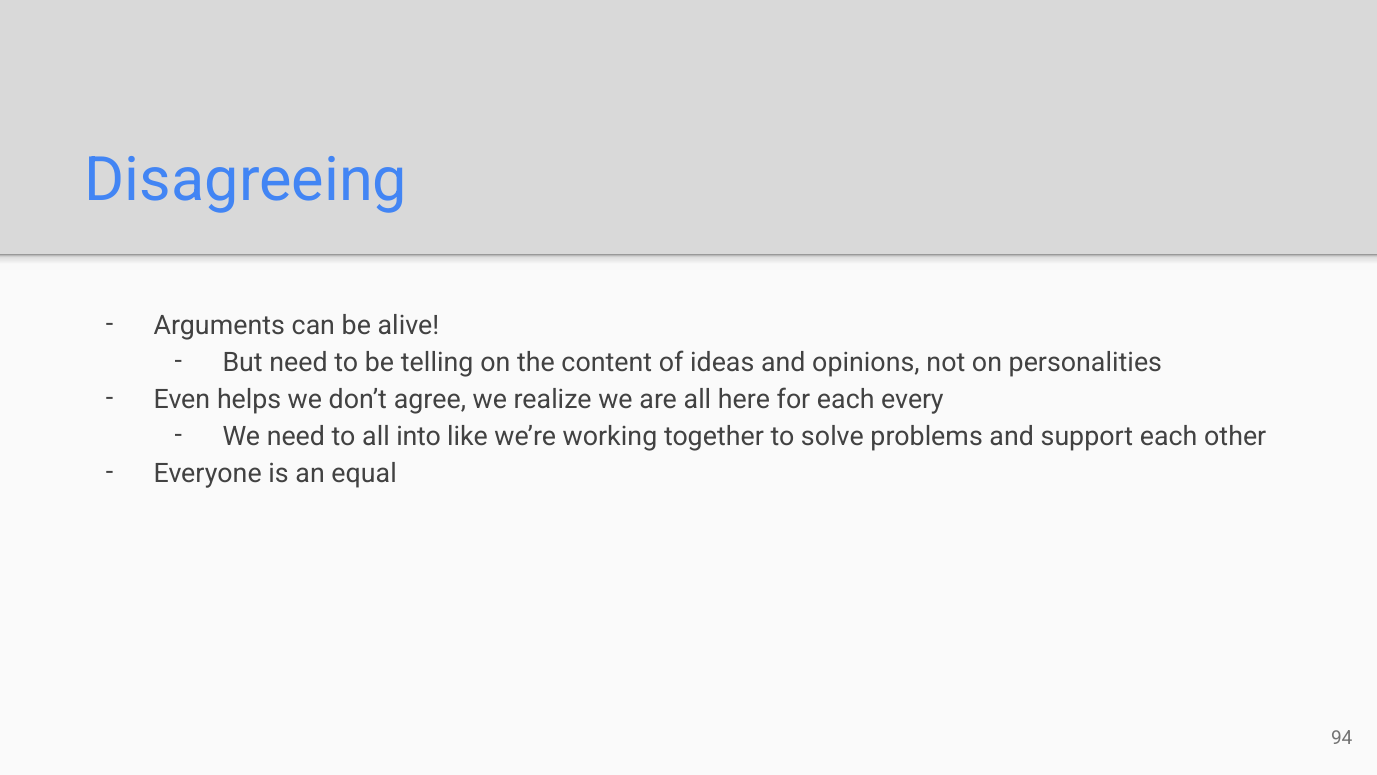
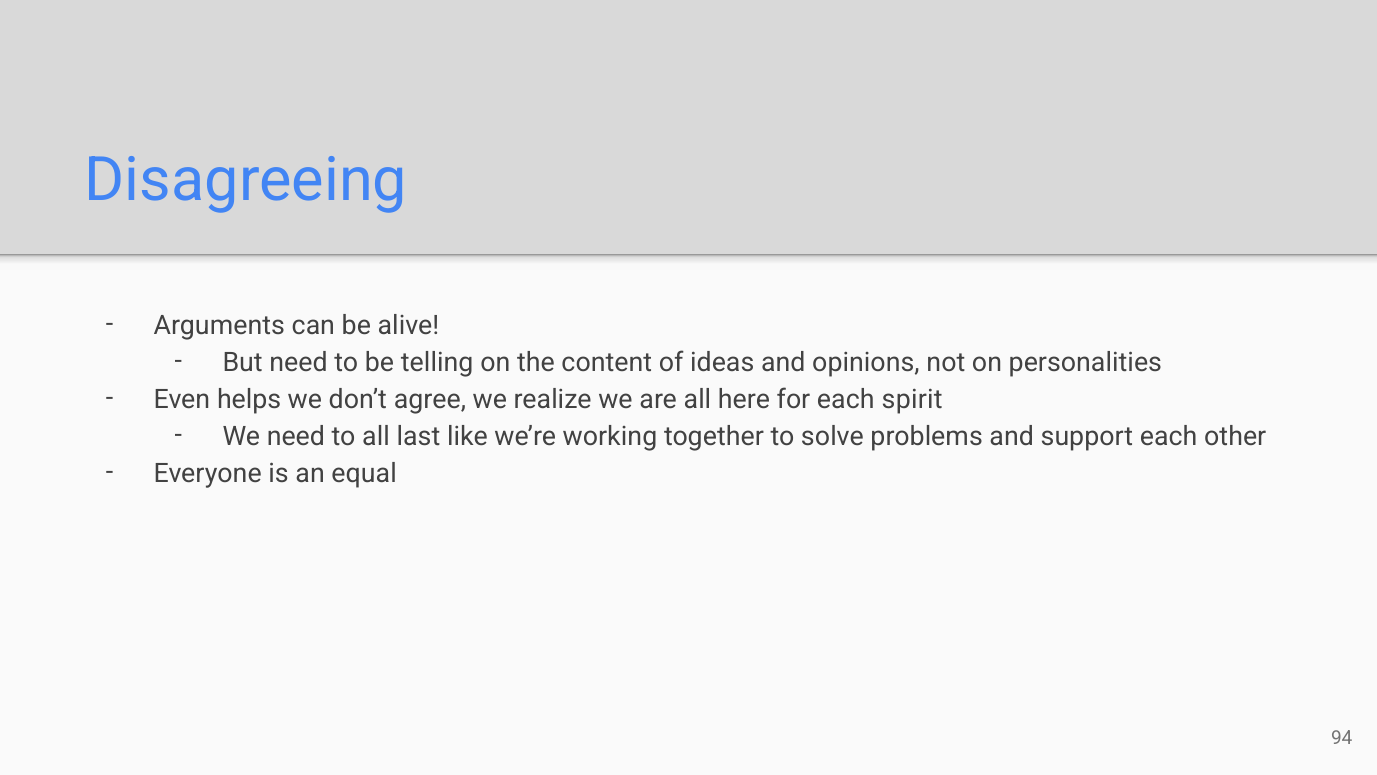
every: every -> spirit (912, 399)
into: into -> last (418, 436)
